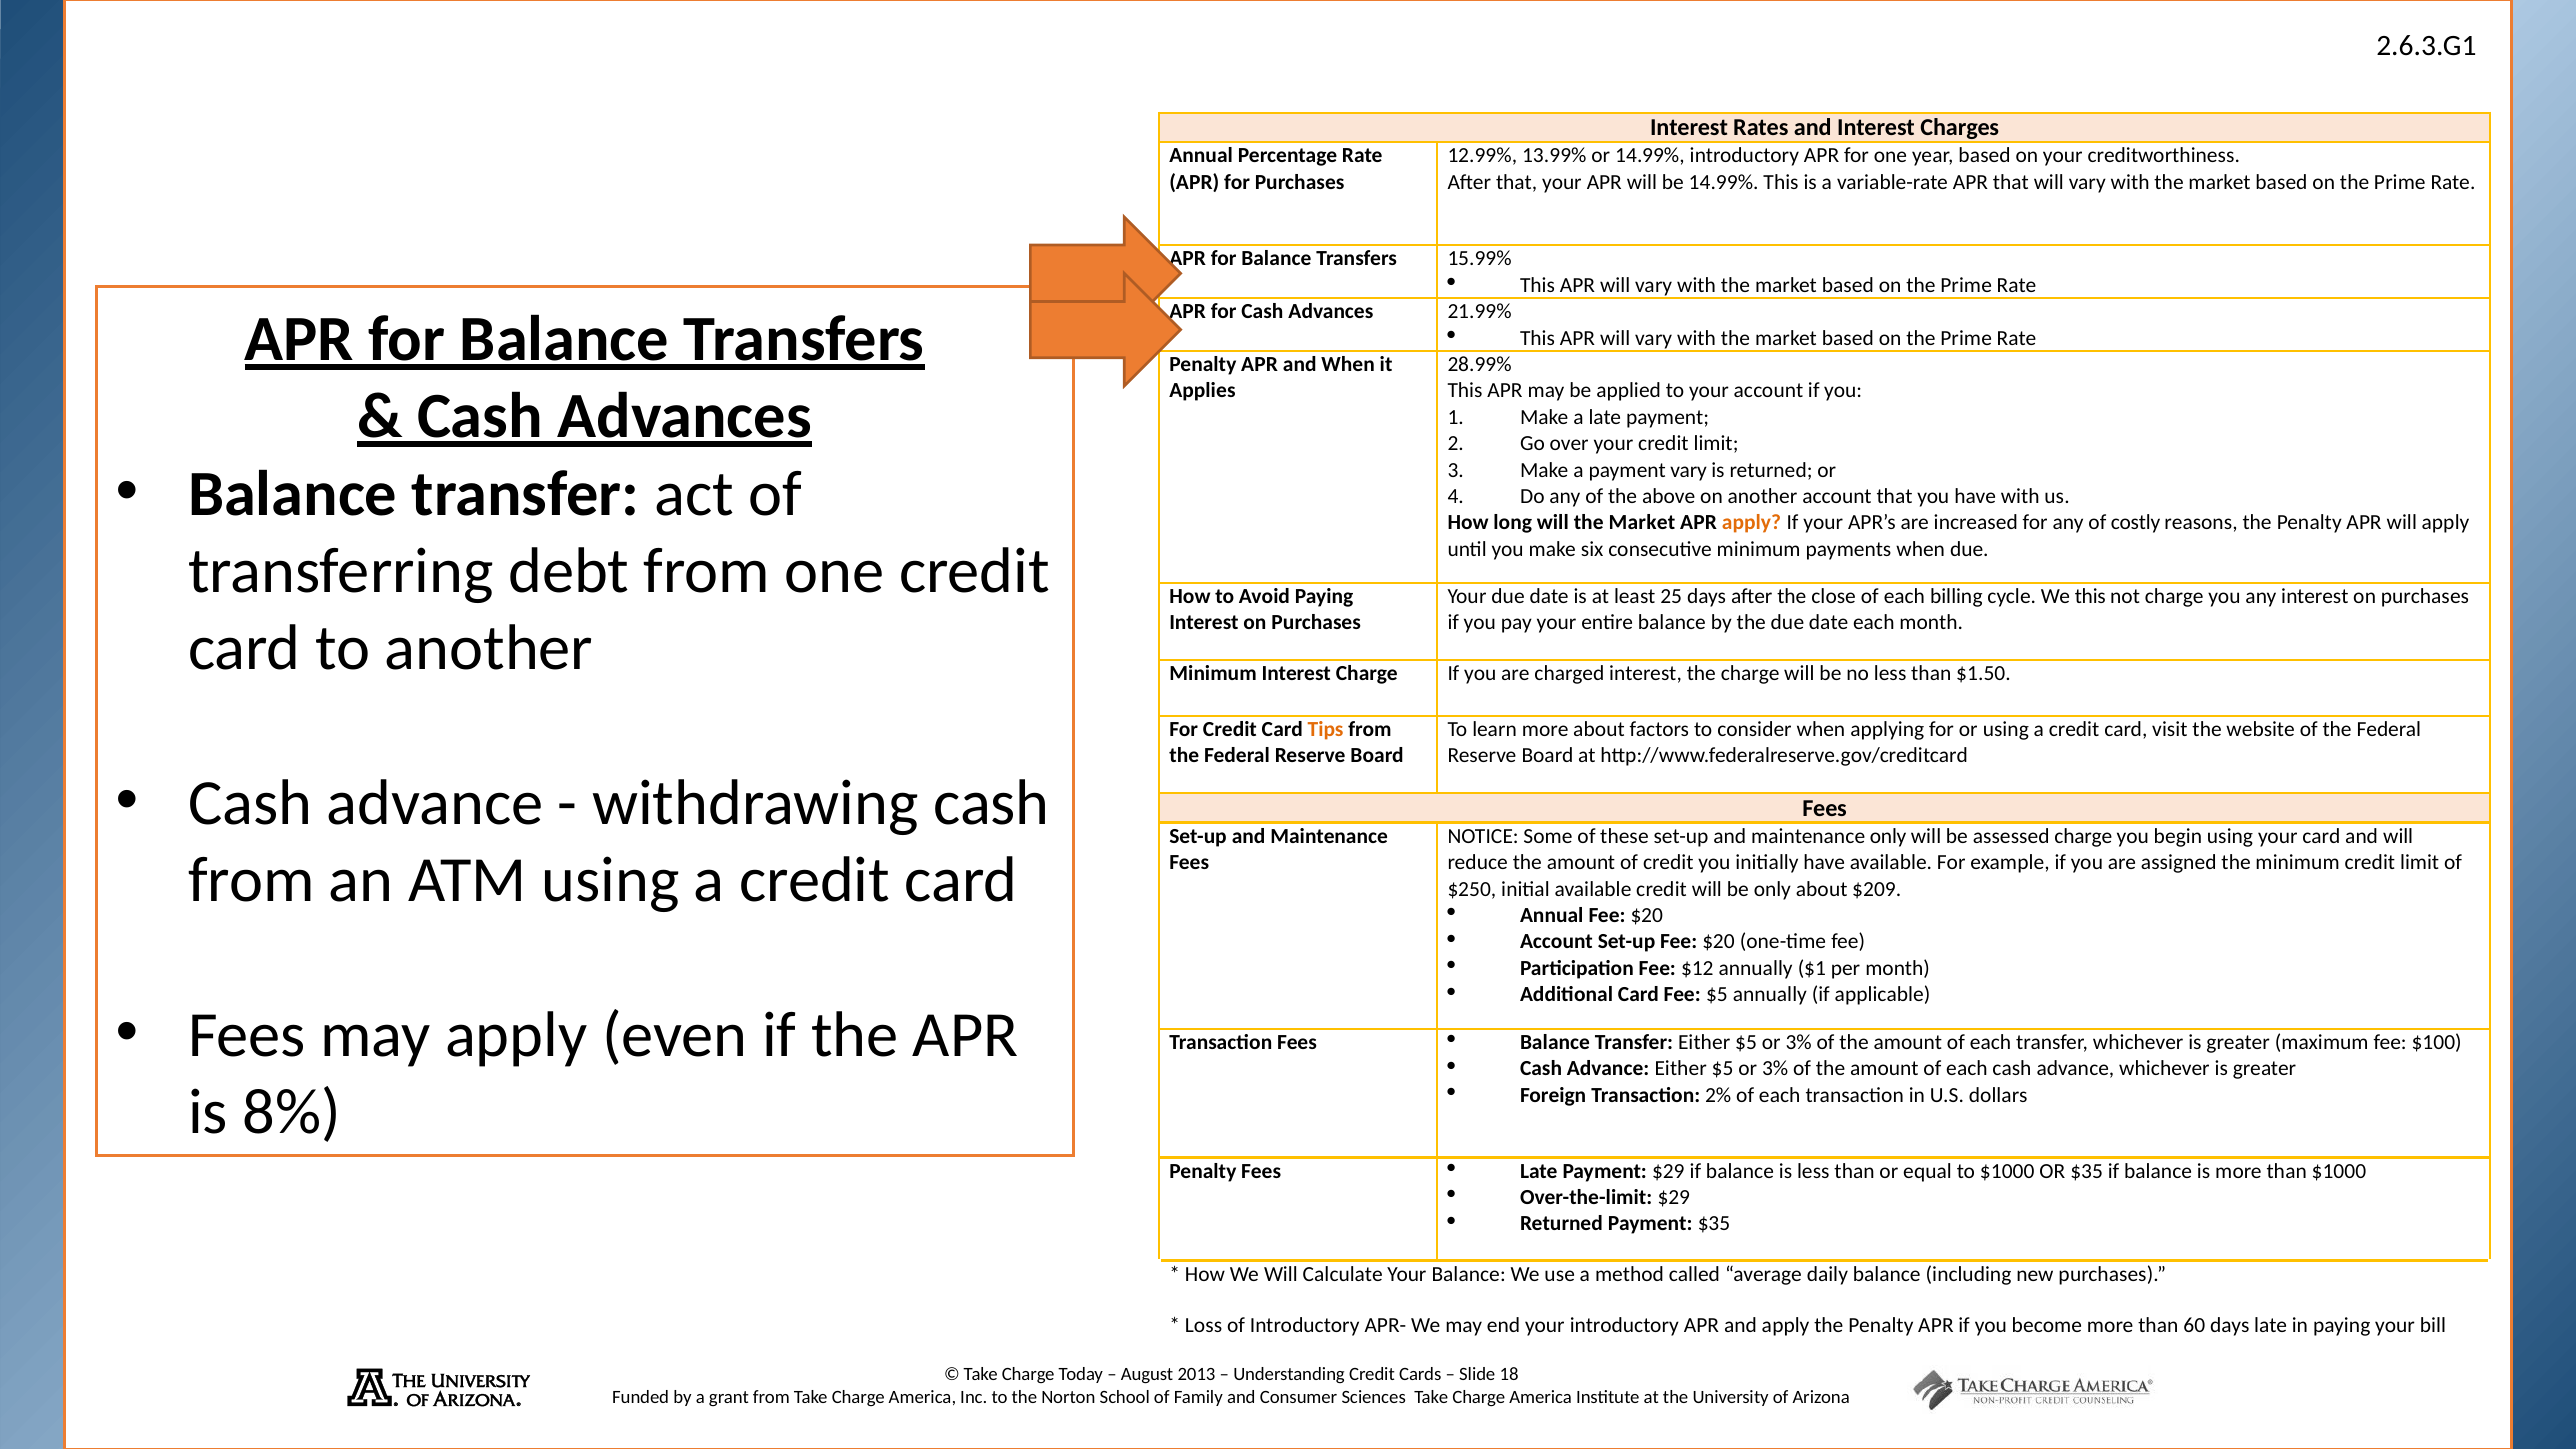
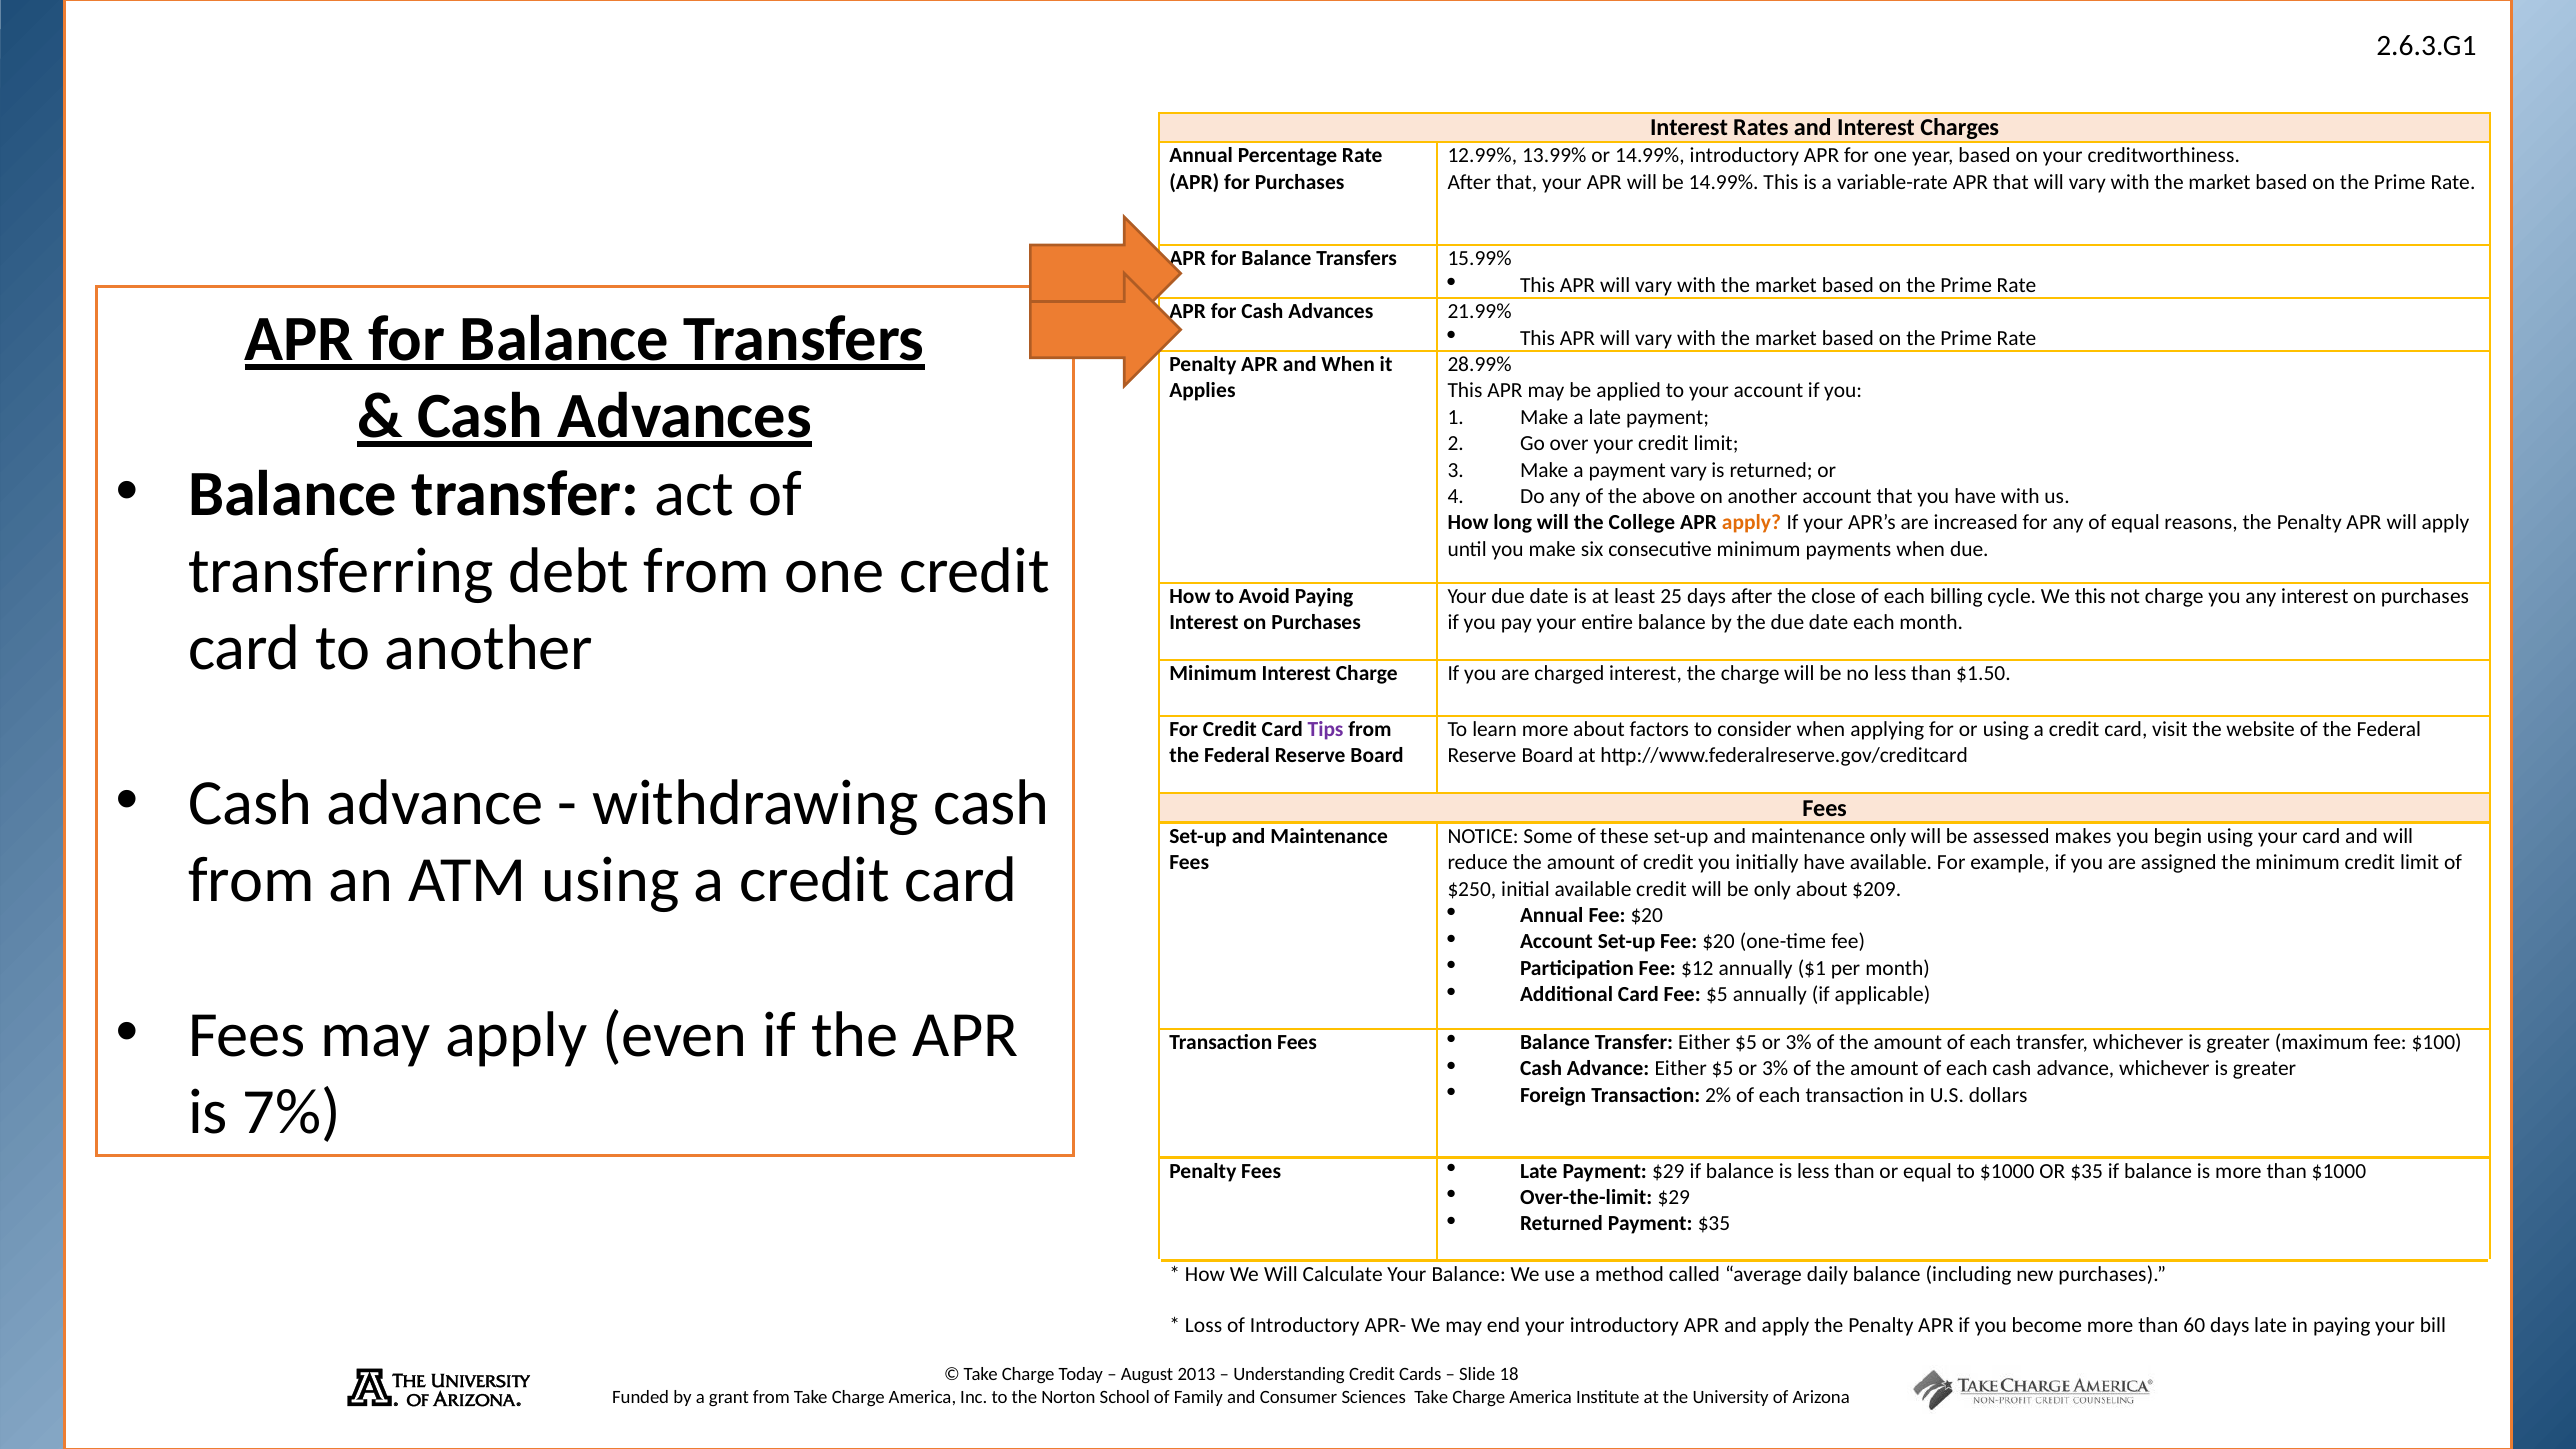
will the Market: Market -> College (1642, 523)
of costly: costly -> equal (2135, 523)
Tips colour: orange -> purple (1326, 730)
assessed charge: charge -> makes (2083, 836)
8%: 8% -> 7% (291, 1112)
